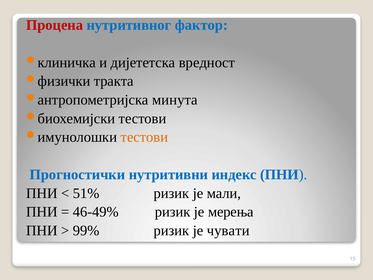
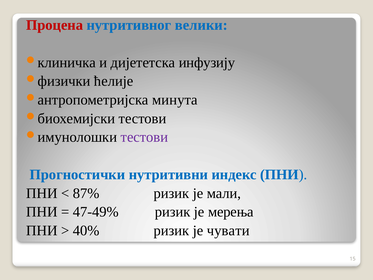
фактор: фактор -> велики (201, 25)
вредност: вредност -> инфузију (207, 62)
тракта: тракта -> ћелије (114, 81)
тестови colour: orange -> purple (144, 137)
51%: 51% -> 87% (86, 193)
46-49%: 46-49% -> 47-49% (96, 212)
99%: 99% -> 40% (86, 230)
